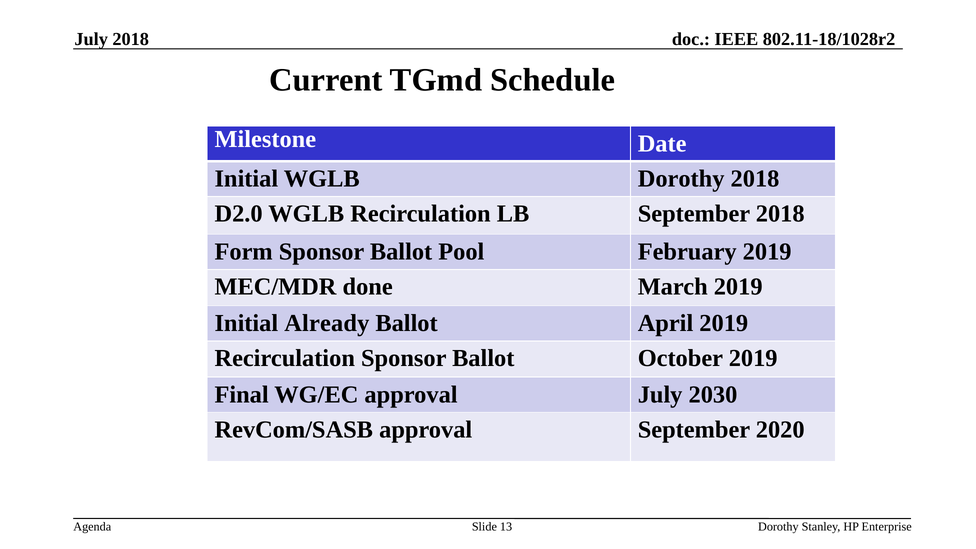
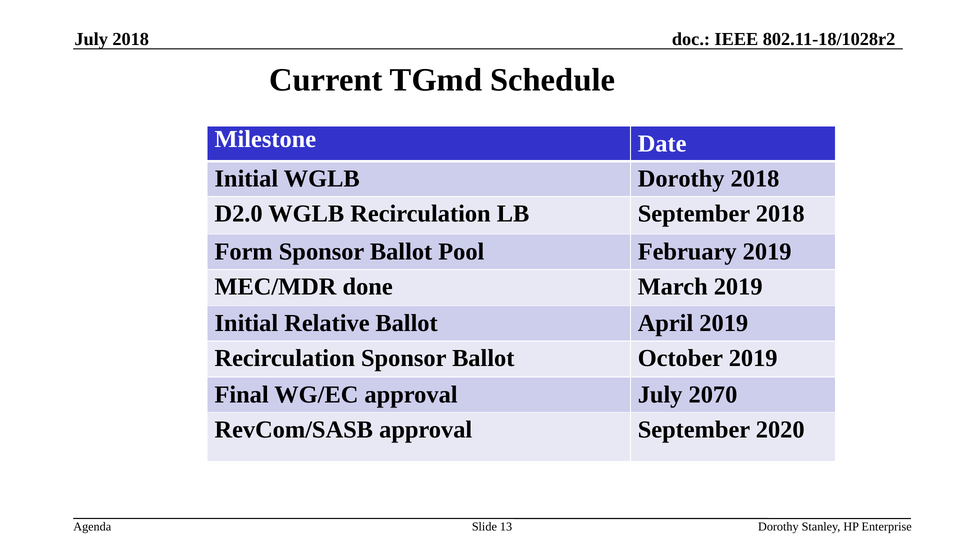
Already: Already -> Relative (327, 323)
2030: 2030 -> 2070 (713, 394)
